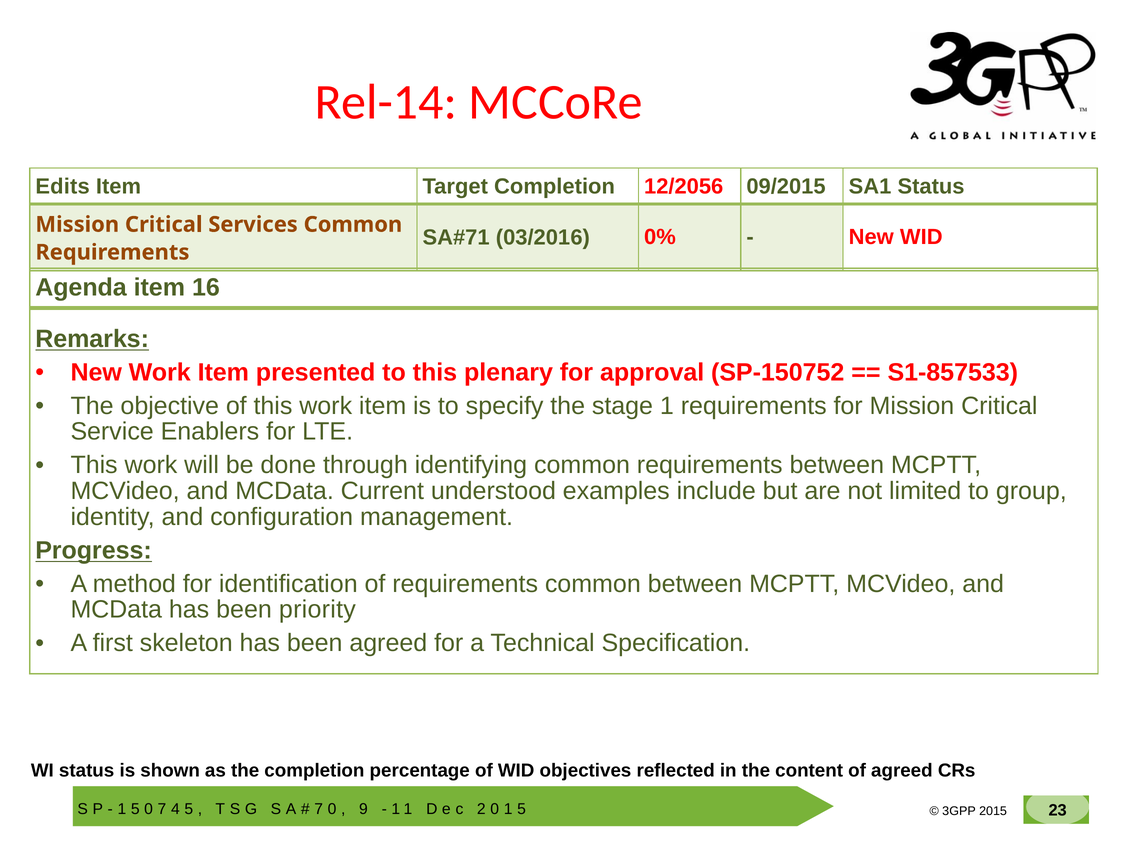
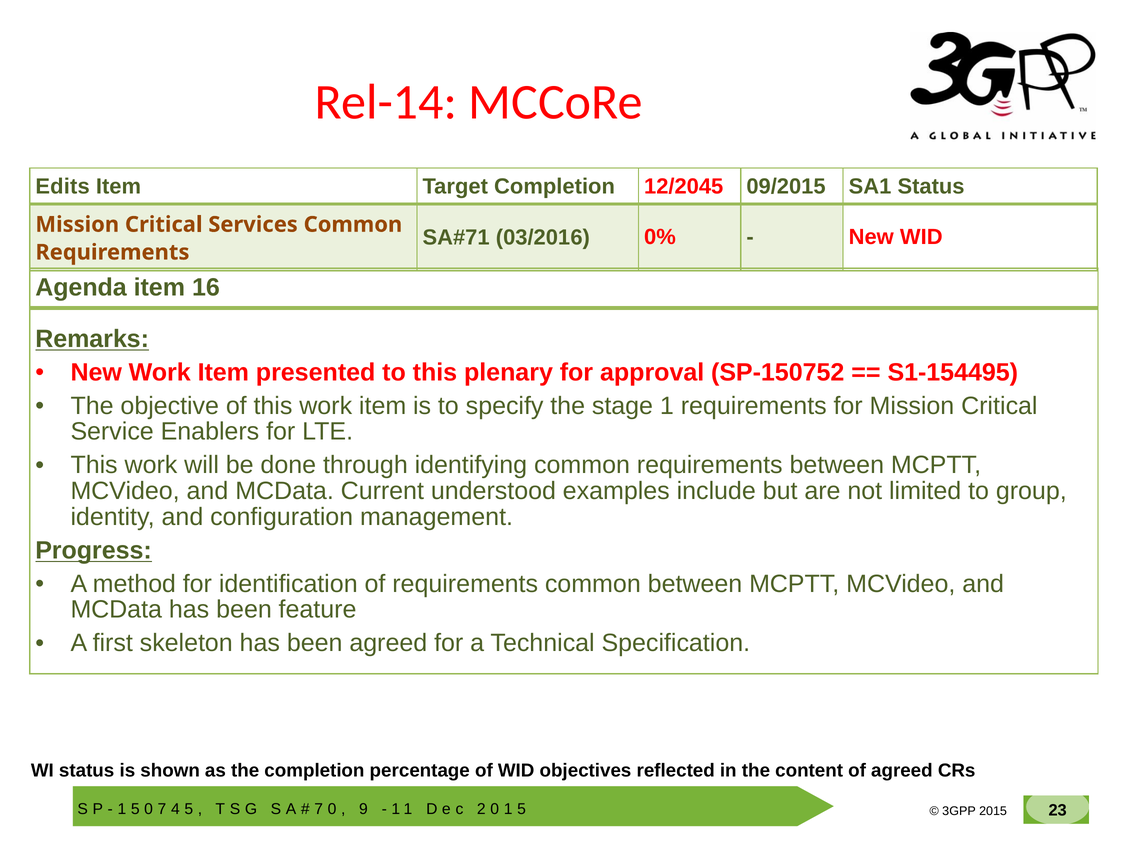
12/2056: 12/2056 -> 12/2045 (684, 186)
S1-857533: S1-857533 -> S1-154495 (953, 372)
priority: priority -> feature (318, 610)
